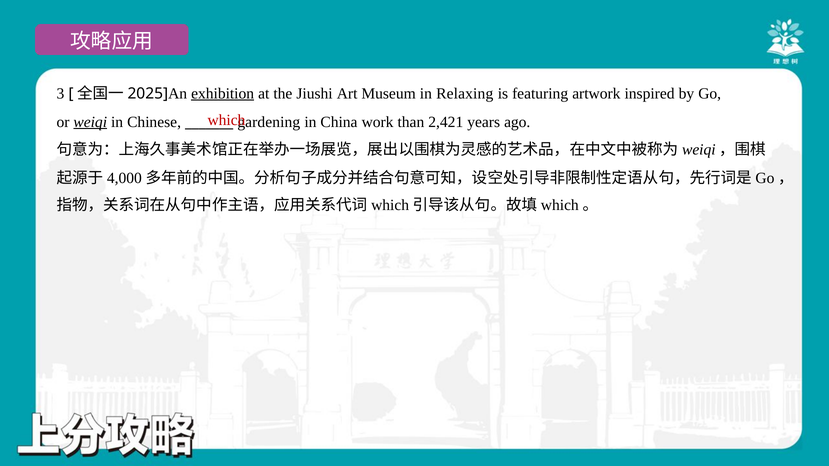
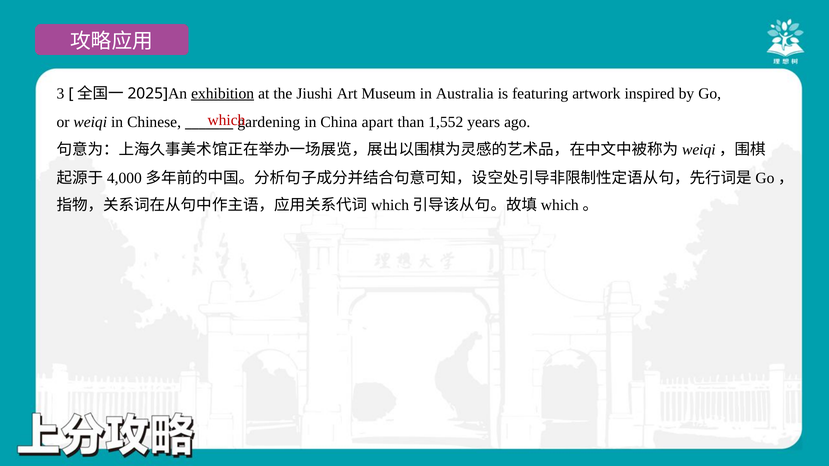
Relaxing: Relaxing -> Australia (465, 94)
weiqi underline: present -> none (90, 122)
work: work -> apart (377, 122)
2,421: 2,421 -> 1,552 (446, 122)
